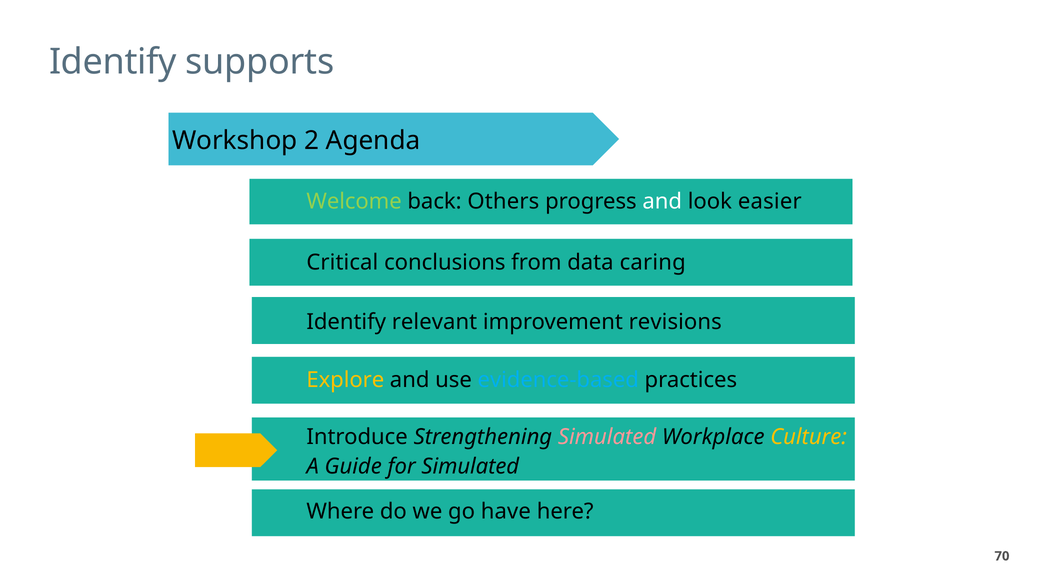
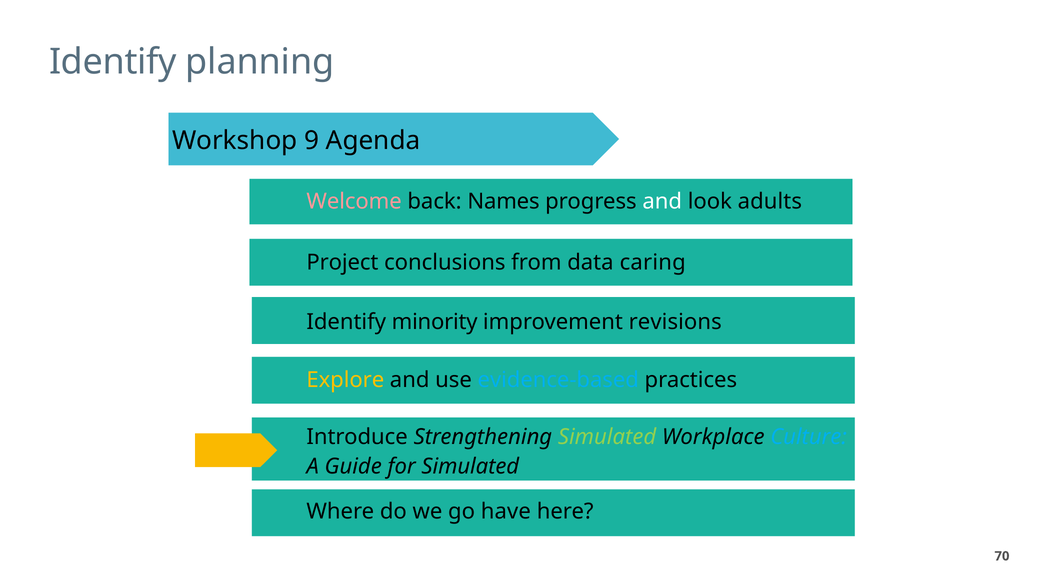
supports: supports -> planning (260, 62)
2: 2 -> 9 (312, 141)
Welcome colour: light green -> pink (354, 202)
Others: Others -> Names (504, 202)
easier: easier -> adults (770, 202)
Critical: Critical -> Project (342, 263)
relevant: relevant -> minority (435, 322)
Simulated colour: pink -> light green (607, 437)
Culture colour: yellow -> light blue (809, 437)
